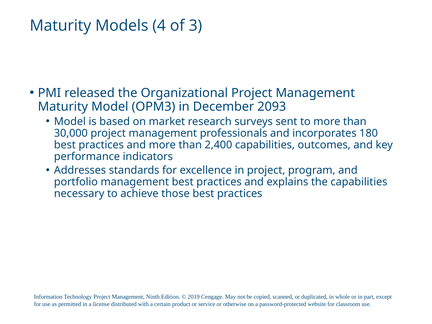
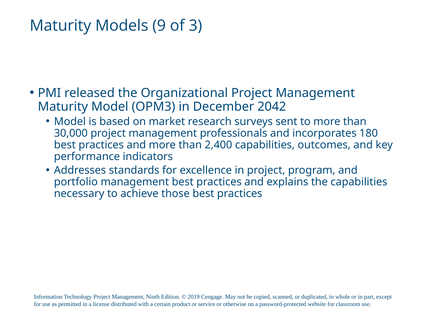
4: 4 -> 9 (159, 26)
2093: 2093 -> 2042 (272, 107)
